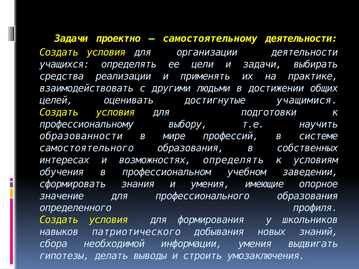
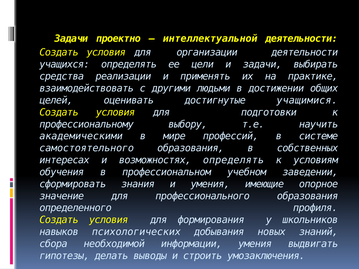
самостоятельному: самостоятельному -> интеллектуальной (210, 39)
образованности: образованности -> академическими (81, 136)
патриотического: патриотического -> психологических (136, 232)
